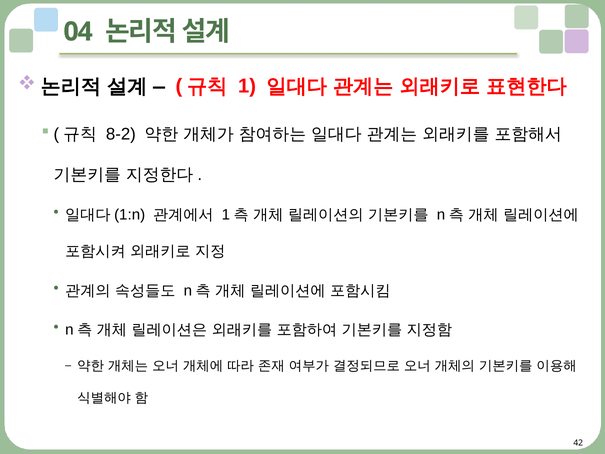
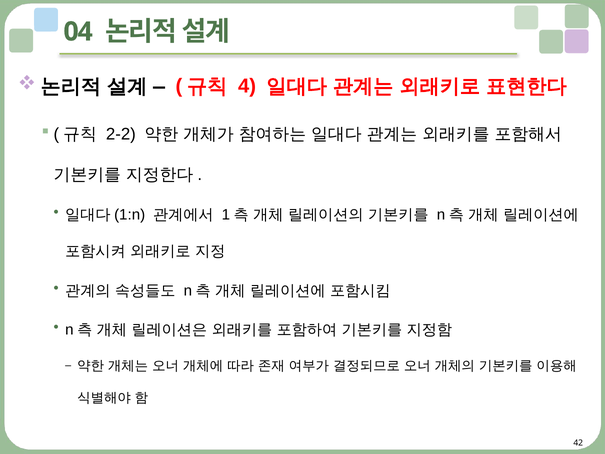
1: 1 -> 4 (247, 86)
8-2: 8-2 -> 2-2 (121, 134)
